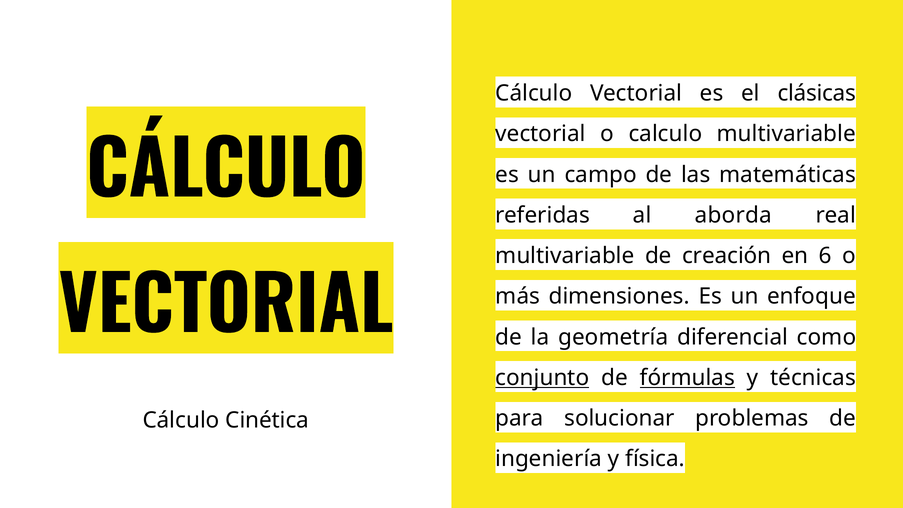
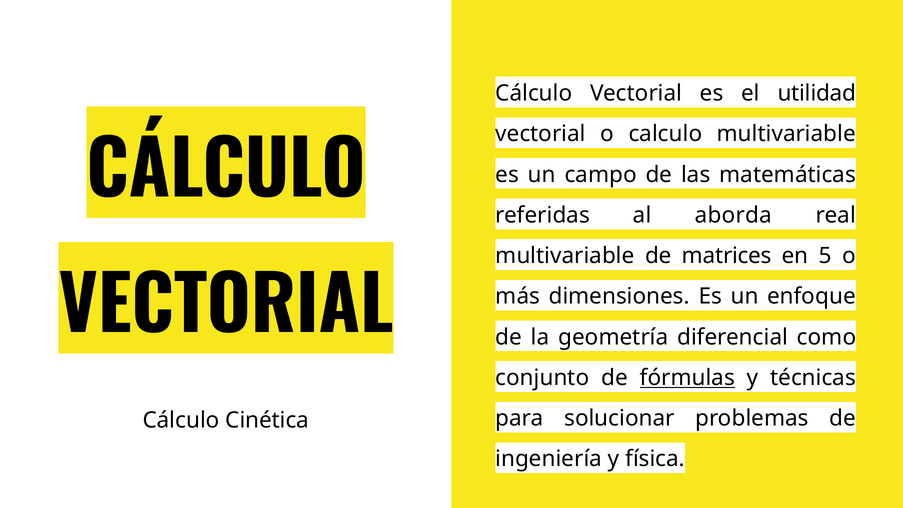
clásicas: clásicas -> utilidad (817, 93)
creación: creación -> matrices (727, 256)
6: 6 -> 5 (825, 256)
conjunto underline: present -> none (542, 378)
